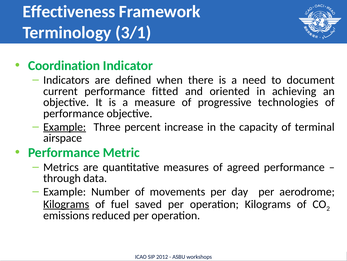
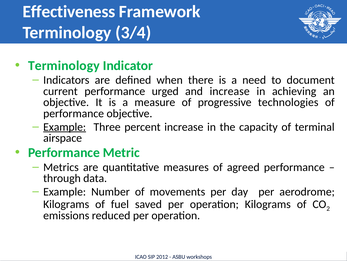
3/1: 3/1 -> 3/4 (133, 32)
Coordination: Coordination -> Terminology (64, 65)
fitted: fitted -> urged (165, 91)
and oriented: oriented -> increase (230, 91)
Kilograms underline: present -> none (66, 204)
